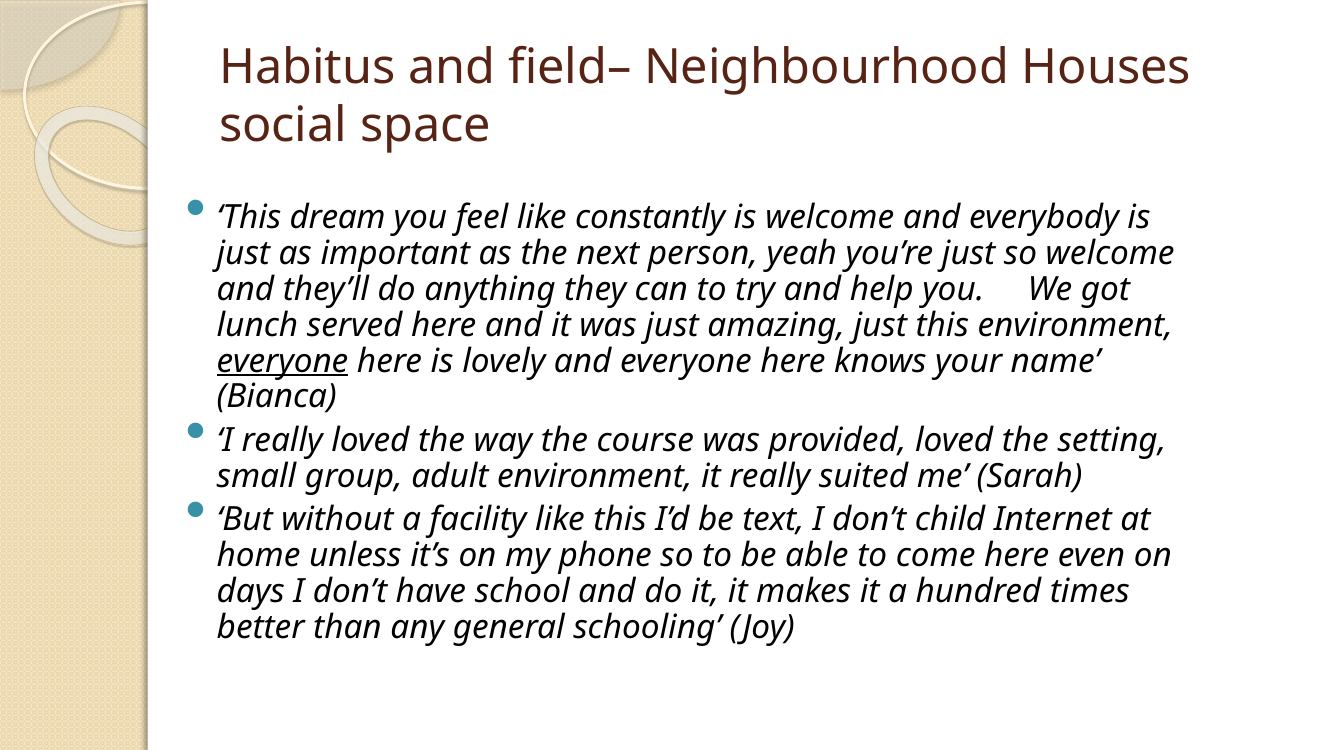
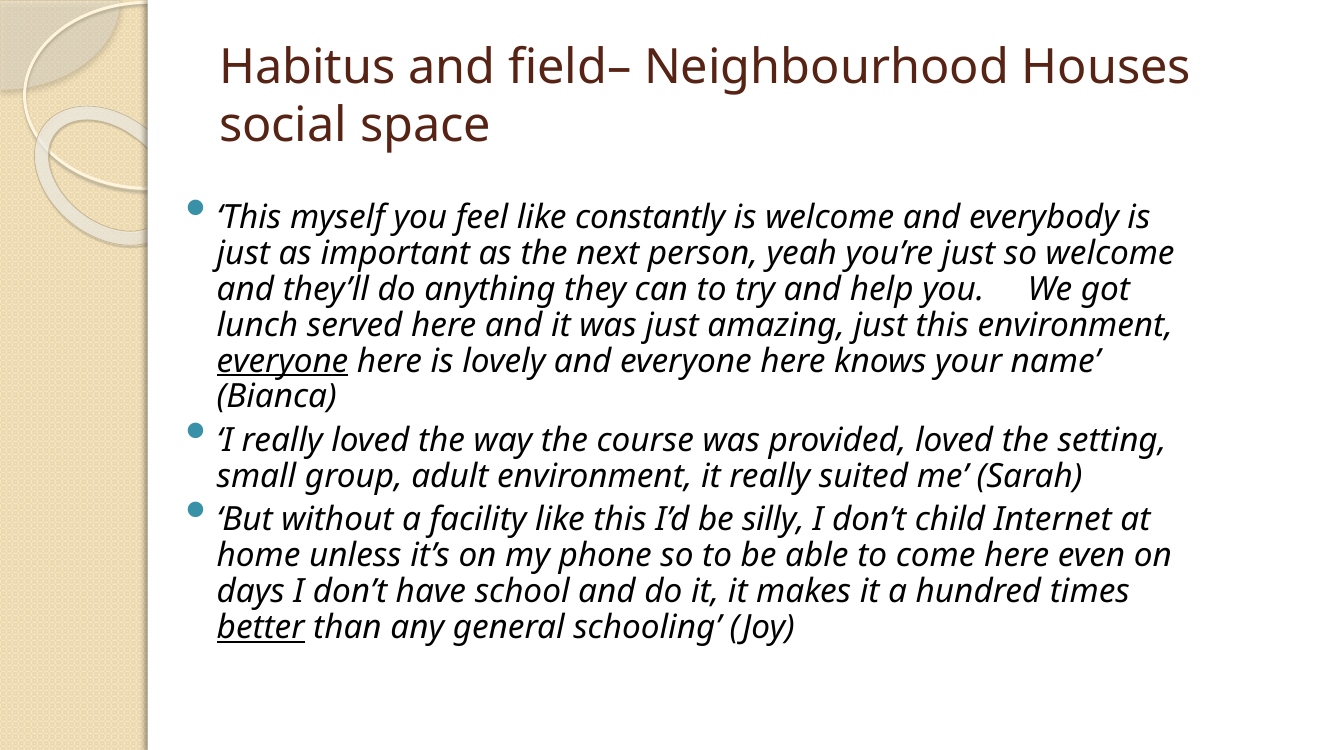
dream: dream -> myself (337, 217)
text: text -> silly (773, 520)
better underline: none -> present (261, 628)
